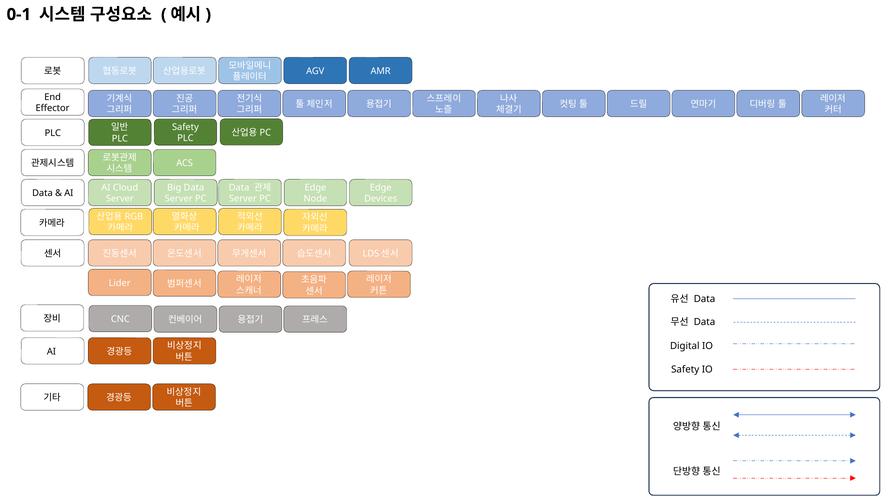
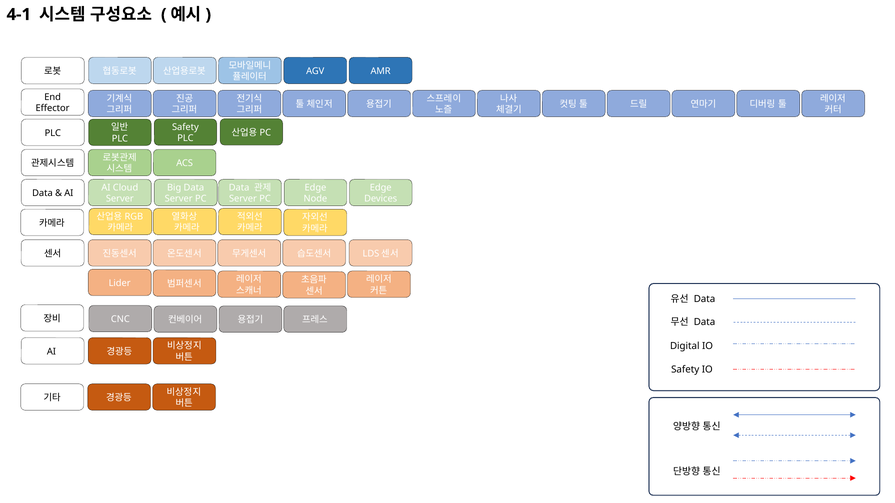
0-1: 0-1 -> 4-1 (19, 15)
